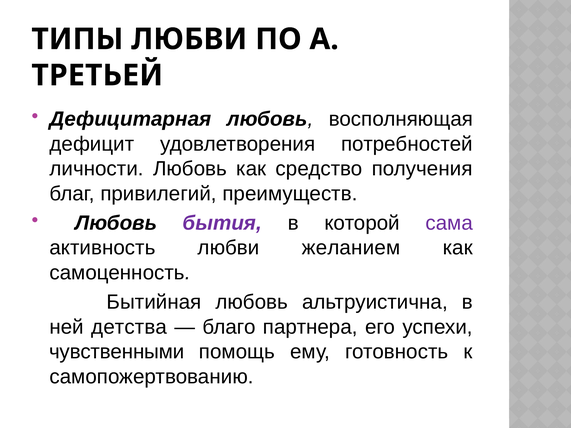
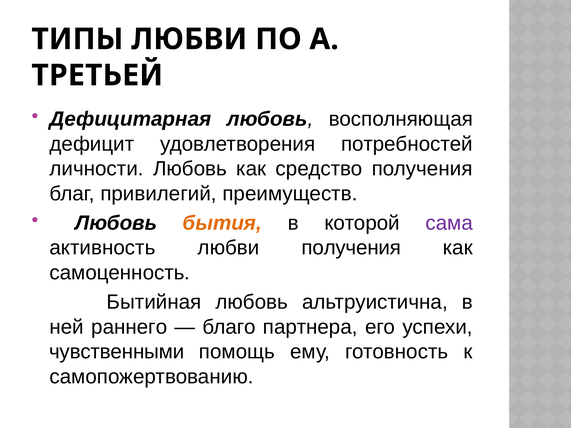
бытия colour: purple -> orange (222, 223)
любви желанием: желанием -> получения (351, 248)
детства: детства -> раннего (129, 327)
